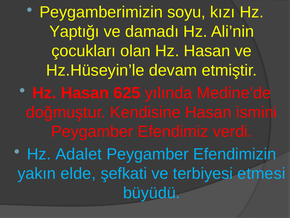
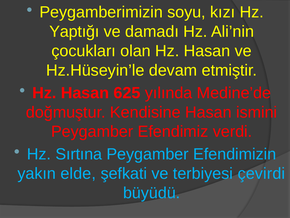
Adalet: Adalet -> Sırtına (79, 154)
etmesi: etmesi -> çevirdi (261, 173)
